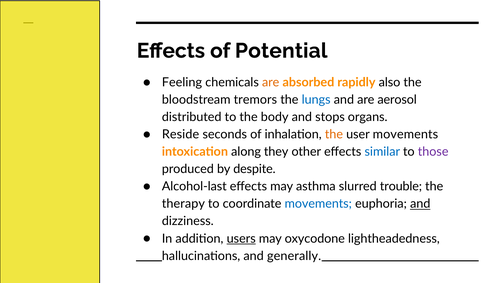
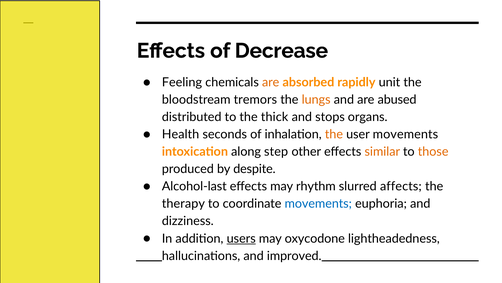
Potential: Potential -> Decrease (281, 51)
also: also -> unit (389, 82)
lungs colour: blue -> orange (316, 100)
aerosol: aerosol -> abused (397, 100)
body: body -> thick (275, 117)
Reside: Reside -> Health (181, 134)
they: they -> step (276, 151)
similar colour: blue -> orange (382, 151)
those colour: purple -> orange (433, 151)
asthma: asthma -> rhythm (316, 186)
trouble: trouble -> affects (401, 186)
and underline: present -> none (420, 203)
generally: generally -> improved (294, 255)
